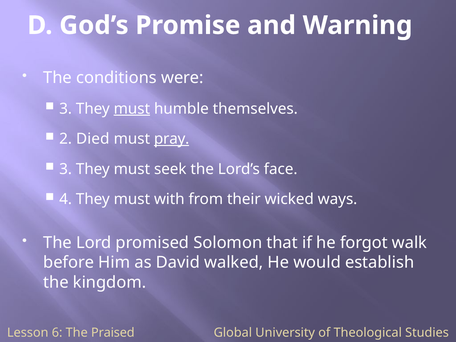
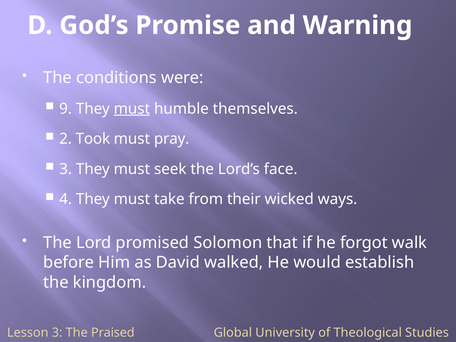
3: 3 -> 9 (66, 109)
Died: Died -> Took (93, 139)
pray underline: present -> none (172, 139)
with: with -> take (169, 199)
Lesson 6: 6 -> 3 (57, 333)
